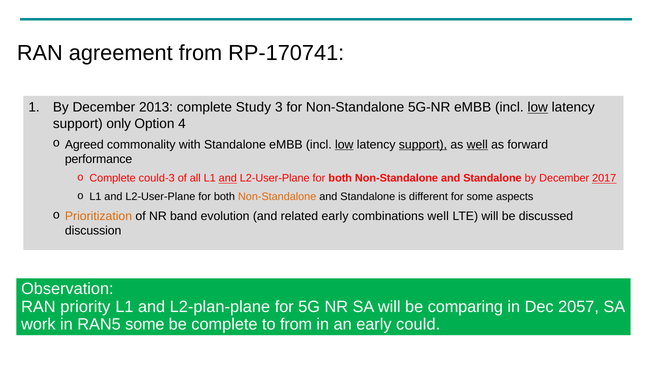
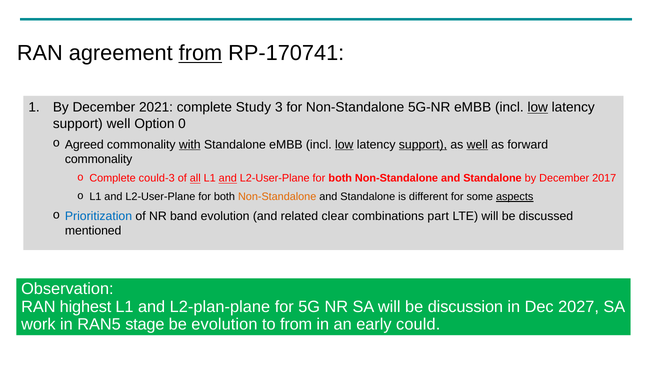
from underline: none -> present (200, 53)
2013: 2013 -> 2021 (156, 107)
support only: only -> well (119, 124)
4: 4 -> 0 (182, 124)
with underline: none -> present (190, 144)
performance: performance -> commonality (99, 159)
all underline: none -> present (195, 178)
2017 underline: present -> none (604, 178)
aspects underline: none -> present (515, 197)
Prioritization colour: orange -> blue (98, 216)
related early: early -> clear (335, 216)
combinations well: well -> part (438, 216)
discussion: discussion -> mentioned (93, 231)
priority: priority -> highest (86, 306)
comparing: comparing -> discussion (465, 306)
2057: 2057 -> 2027 (579, 306)
RAN5 some: some -> stage (145, 324)
be complete: complete -> evolution (224, 324)
